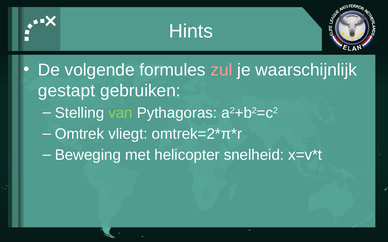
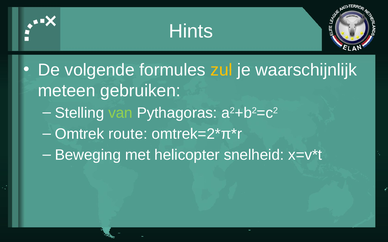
zul colour: pink -> yellow (221, 70)
gestapt: gestapt -> meteen (67, 91)
vliegt: vliegt -> route (128, 134)
